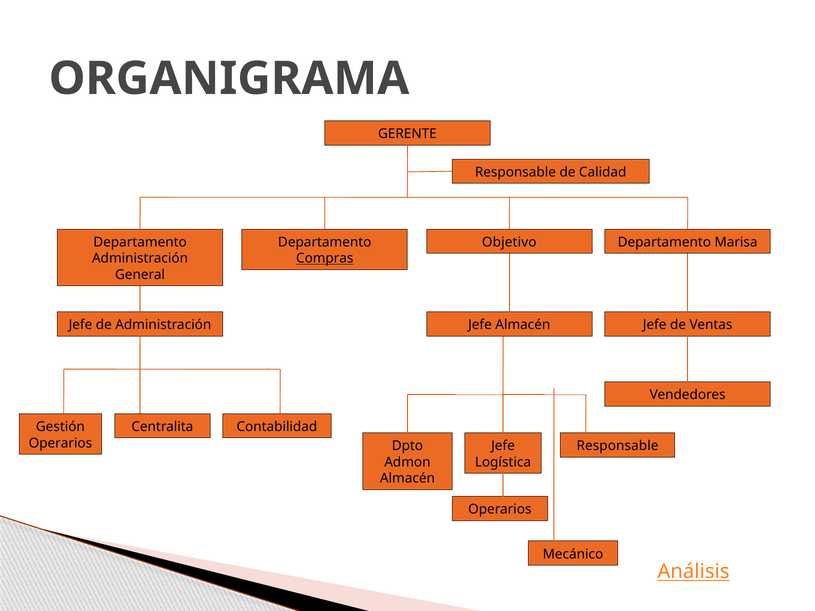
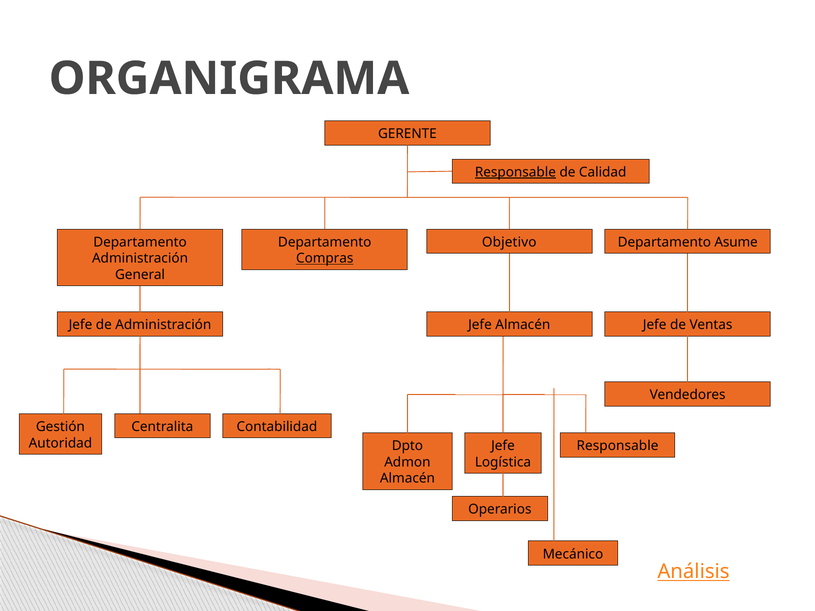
Responsable underline: none -> present (515, 172)
Marisa: Marisa -> Asume (736, 242)
Operarios: Operarios -> Autoridad (60, 443)
